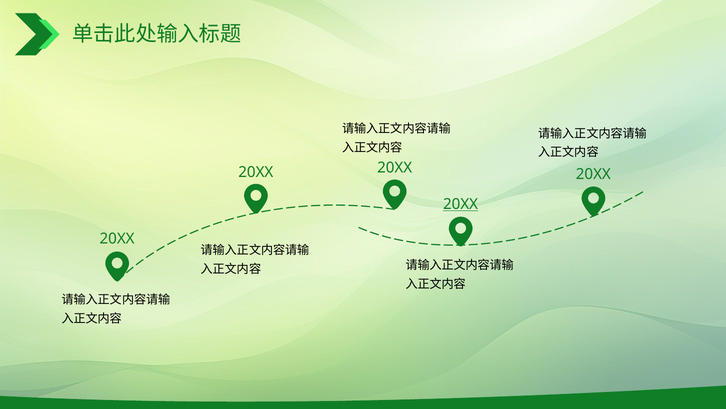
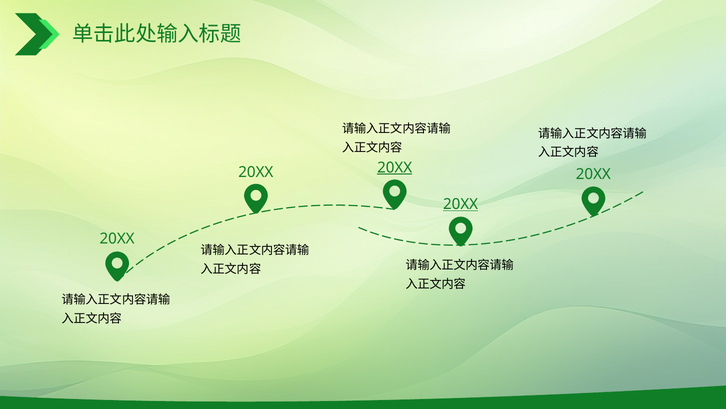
20XX underline: none -> present (395, 167)
